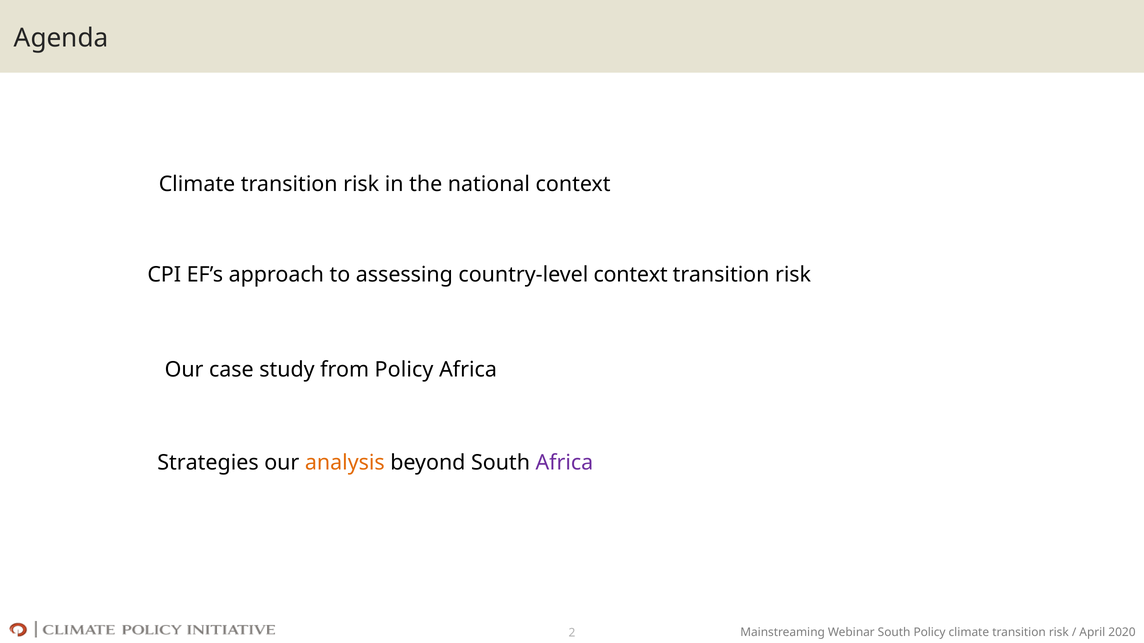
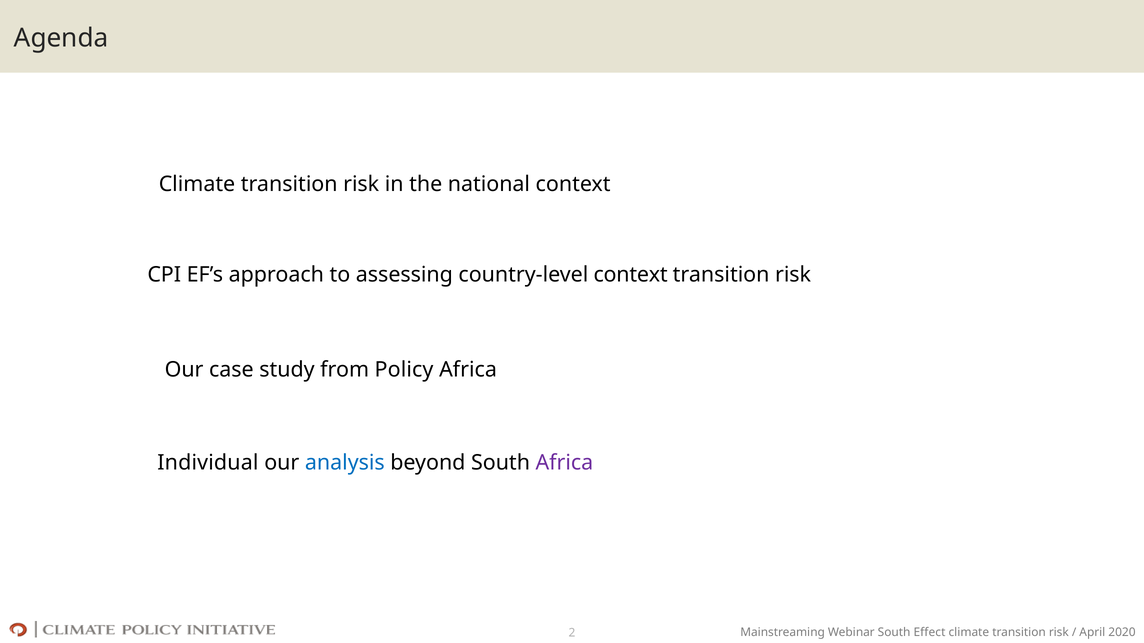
Strategies: Strategies -> Individual (208, 463)
analysis colour: orange -> blue (345, 463)
South Policy: Policy -> Effect (929, 633)
